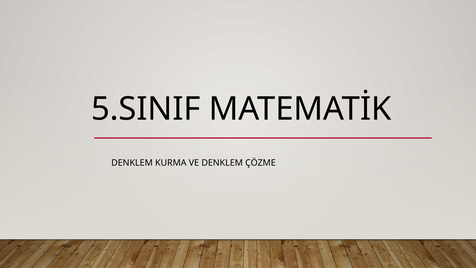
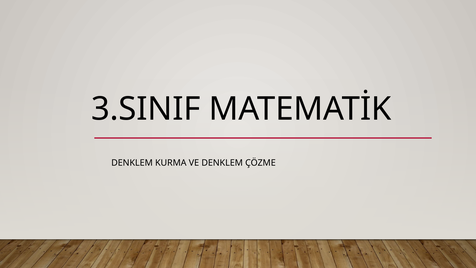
5.SINIF: 5.SINIF -> 3.SINIF (146, 109)
